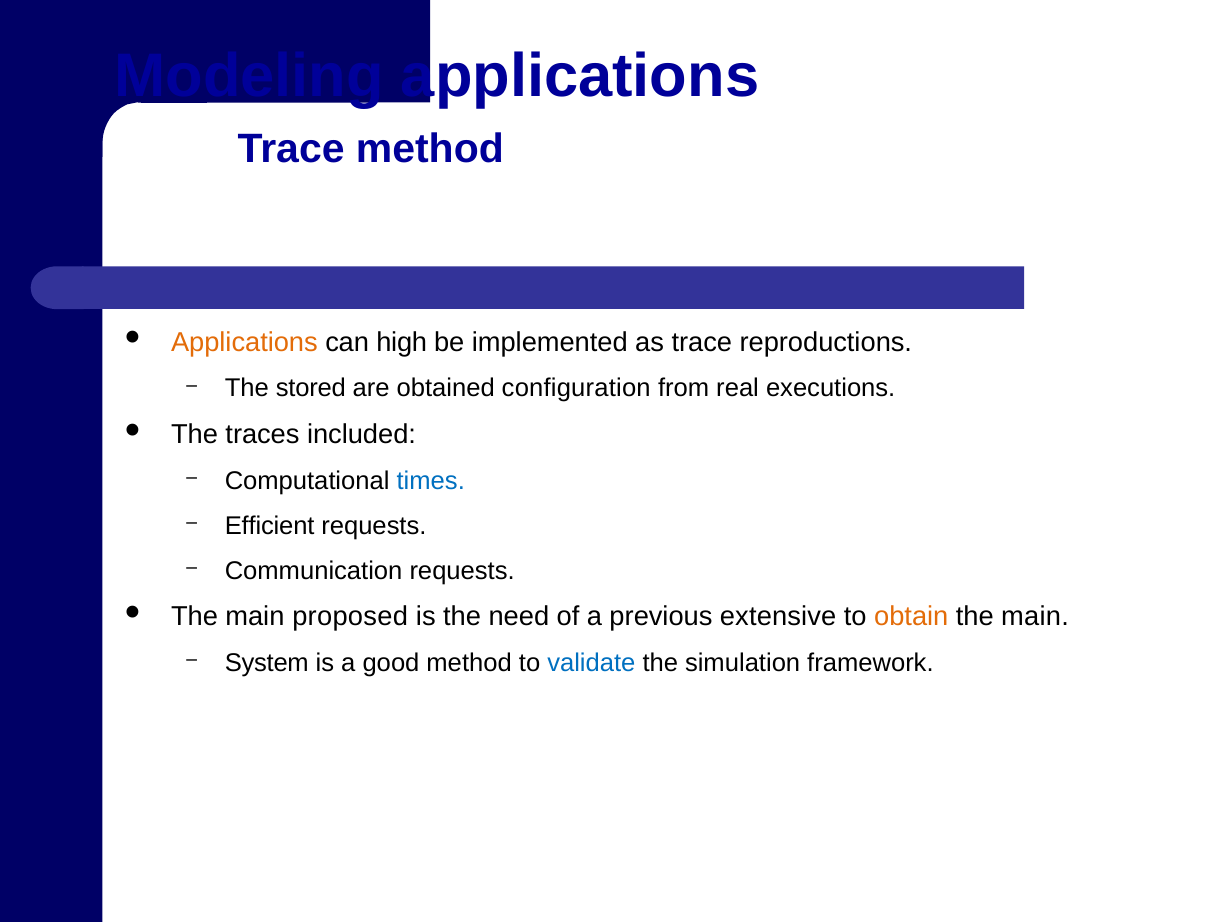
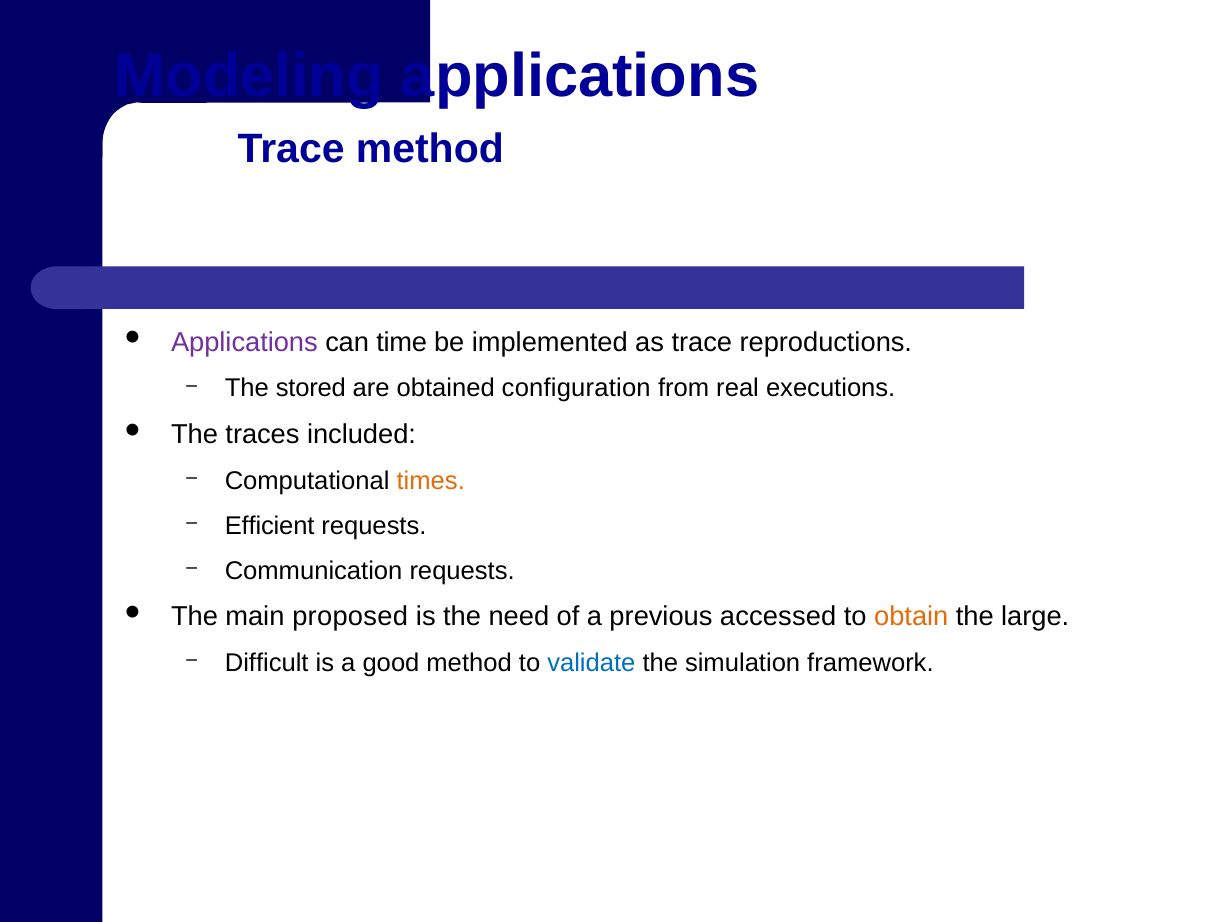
Applications colour: orange -> purple (244, 342)
high: high -> time (402, 342)
times colour: blue -> orange (431, 481)
extensive: extensive -> accessed (778, 617)
main: main -> large (1035, 617)
System: System -> Difficult (267, 663)
